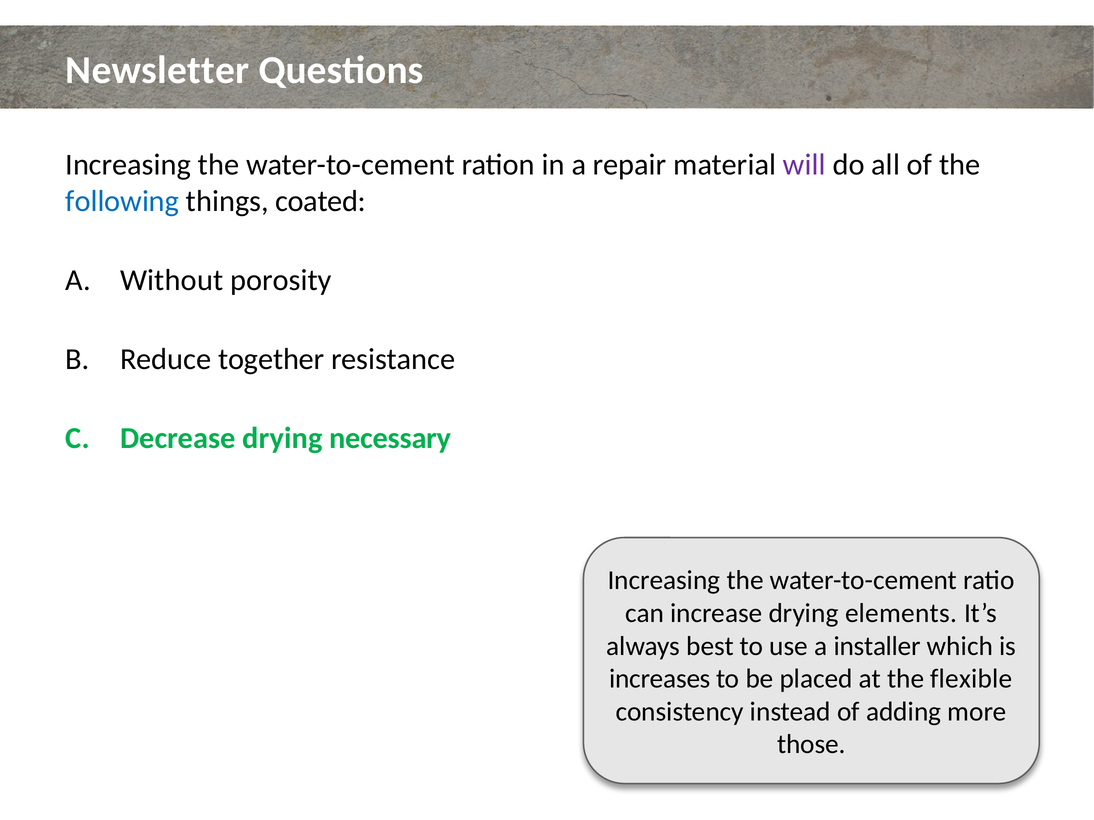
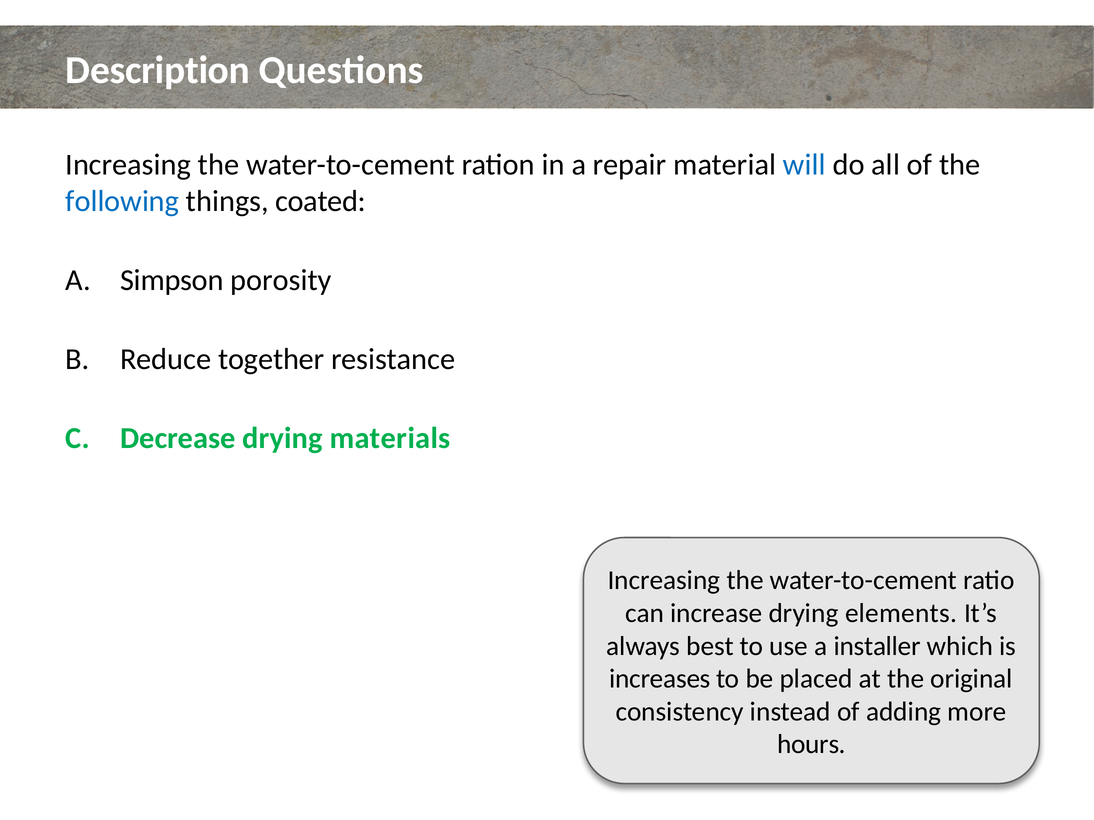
Newsletter: Newsletter -> Description (158, 70)
will colour: purple -> blue (804, 165)
Without: Without -> Simpson (172, 280)
necessary: necessary -> materials (390, 438)
flexible: flexible -> original (971, 679)
those: those -> hours (811, 745)
